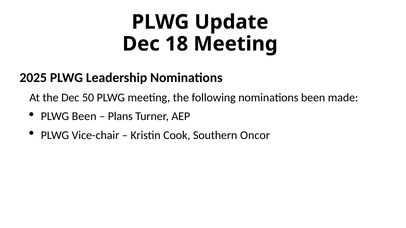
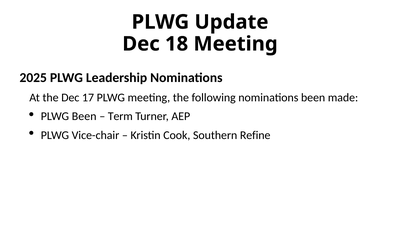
50: 50 -> 17 (88, 98)
Plans: Plans -> Term (120, 117)
Oncor: Oncor -> Refine (255, 135)
